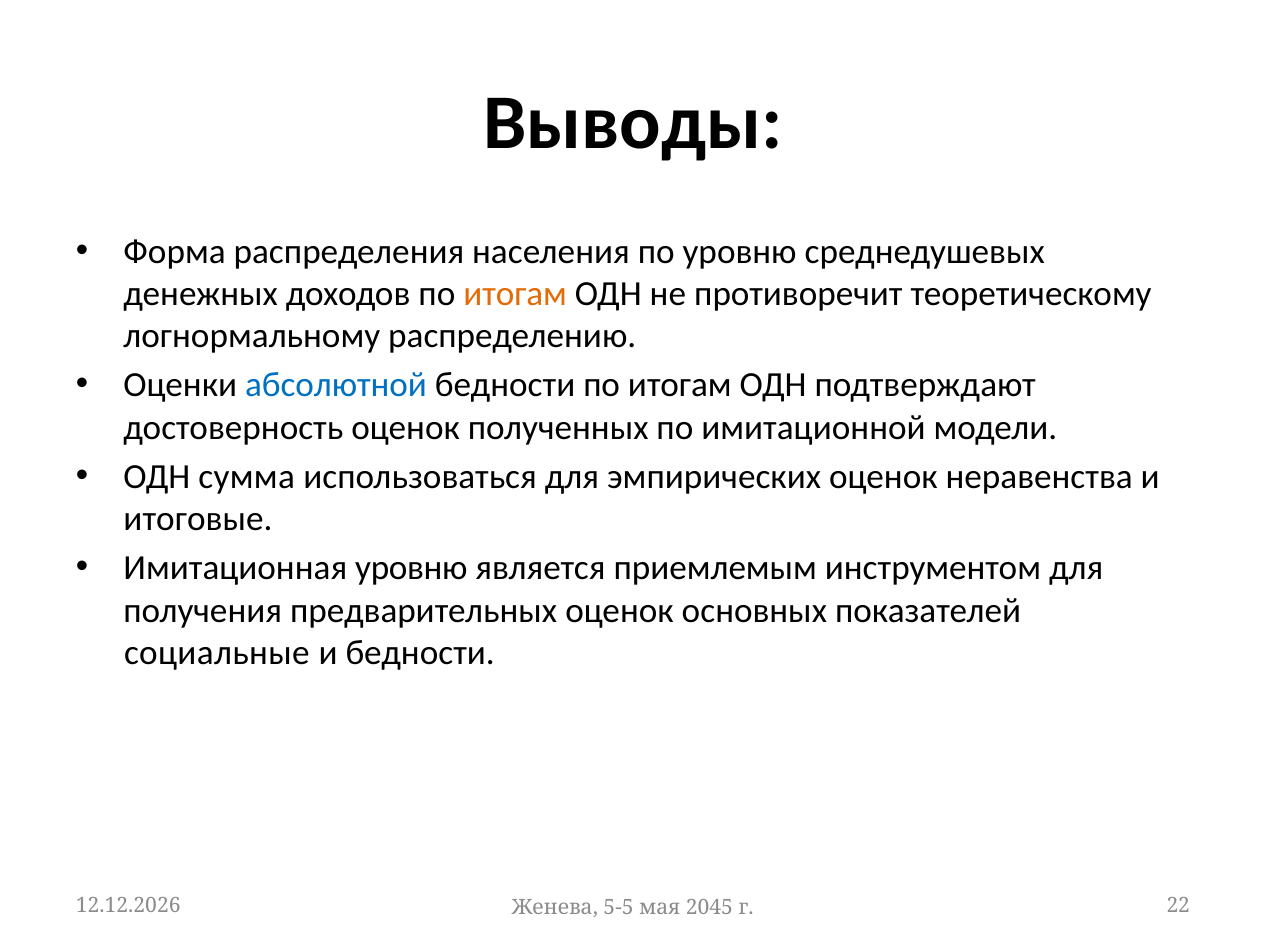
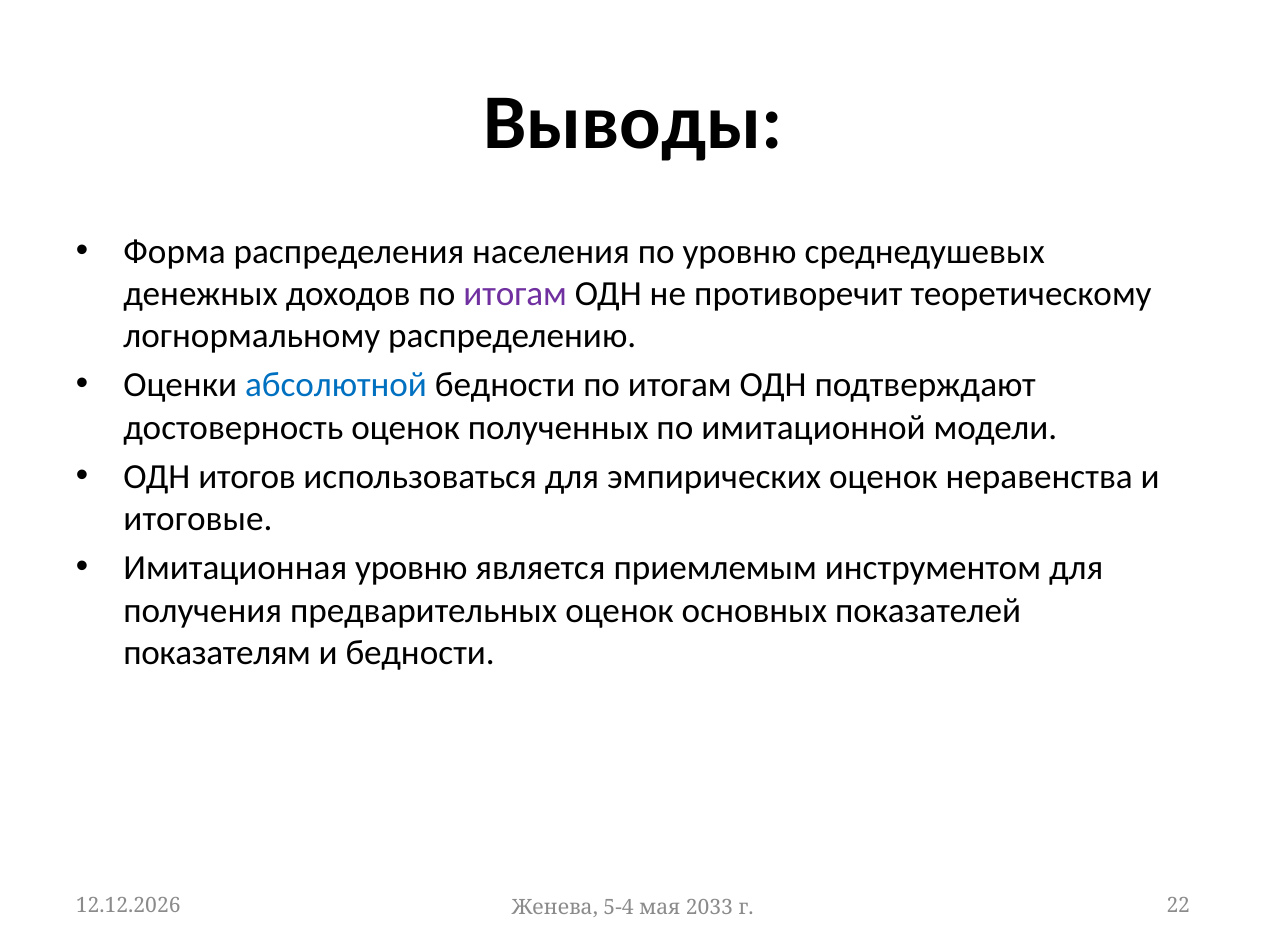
итогам colour: orange -> purple (515, 294)
сумма: сумма -> итогов (247, 477)
социальные: социальные -> показателям (217, 652)
5-5: 5-5 -> 5-4 (619, 907)
2045: 2045 -> 2033 (709, 907)
